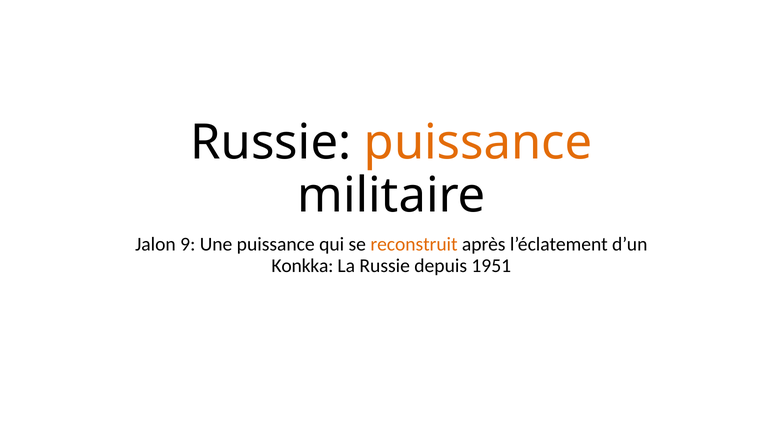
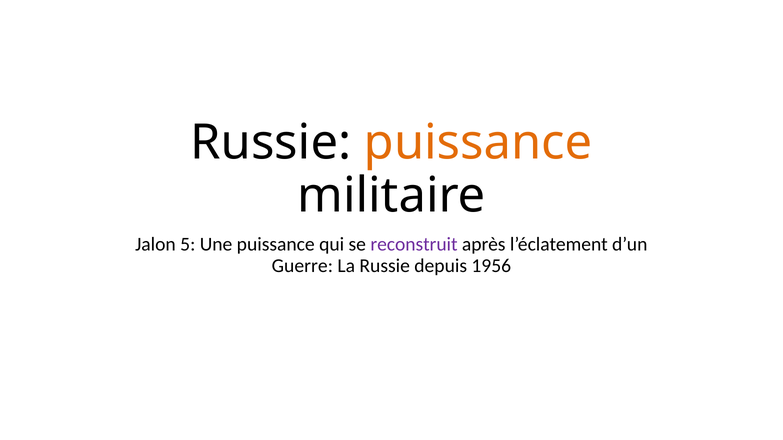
9: 9 -> 5 (188, 245)
reconstruit colour: orange -> purple (414, 245)
Konkka: Konkka -> Guerre (302, 266)
1951: 1951 -> 1956 (491, 266)
